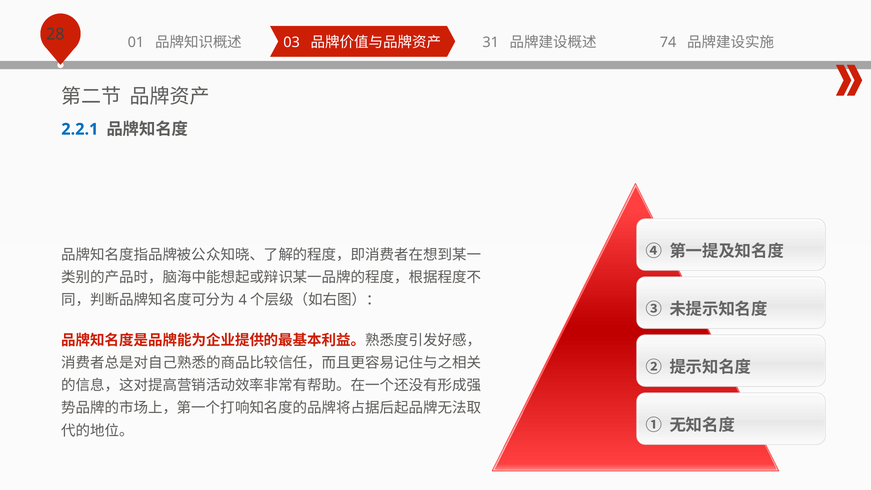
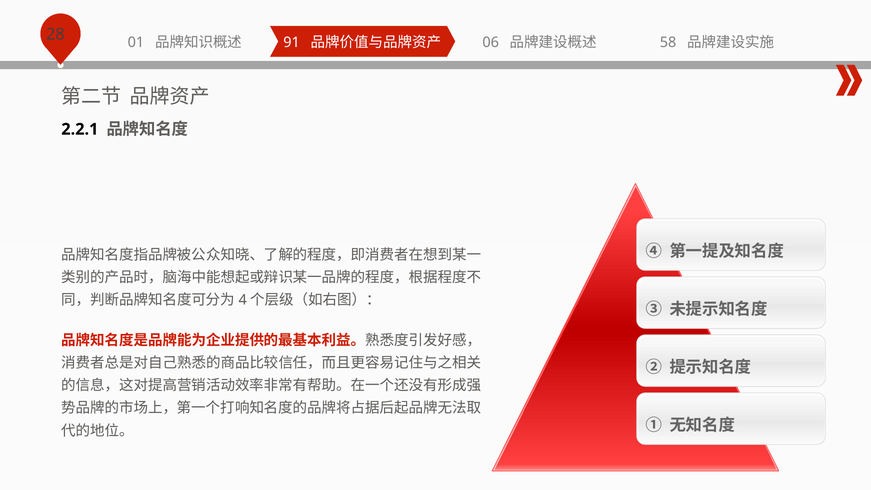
74: 74 -> 58 (668, 42)
03: 03 -> 91 (292, 42)
31: 31 -> 06 (491, 42)
2.2.1 colour: blue -> black (80, 129)
